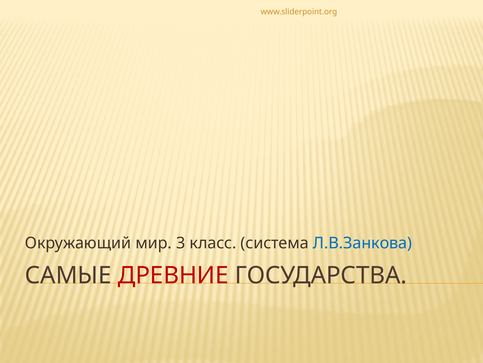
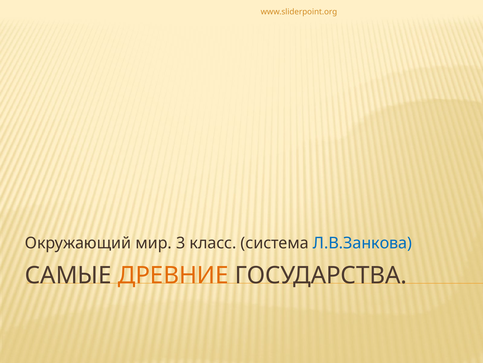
ДРЕВНИЕ colour: red -> orange (173, 275)
